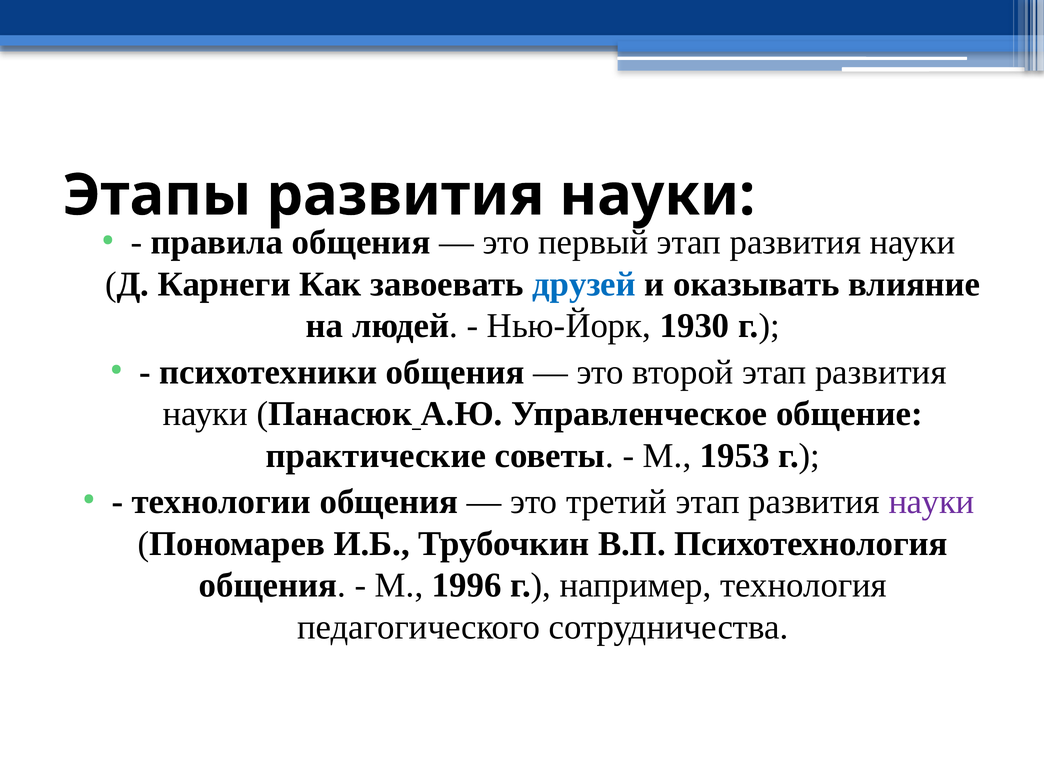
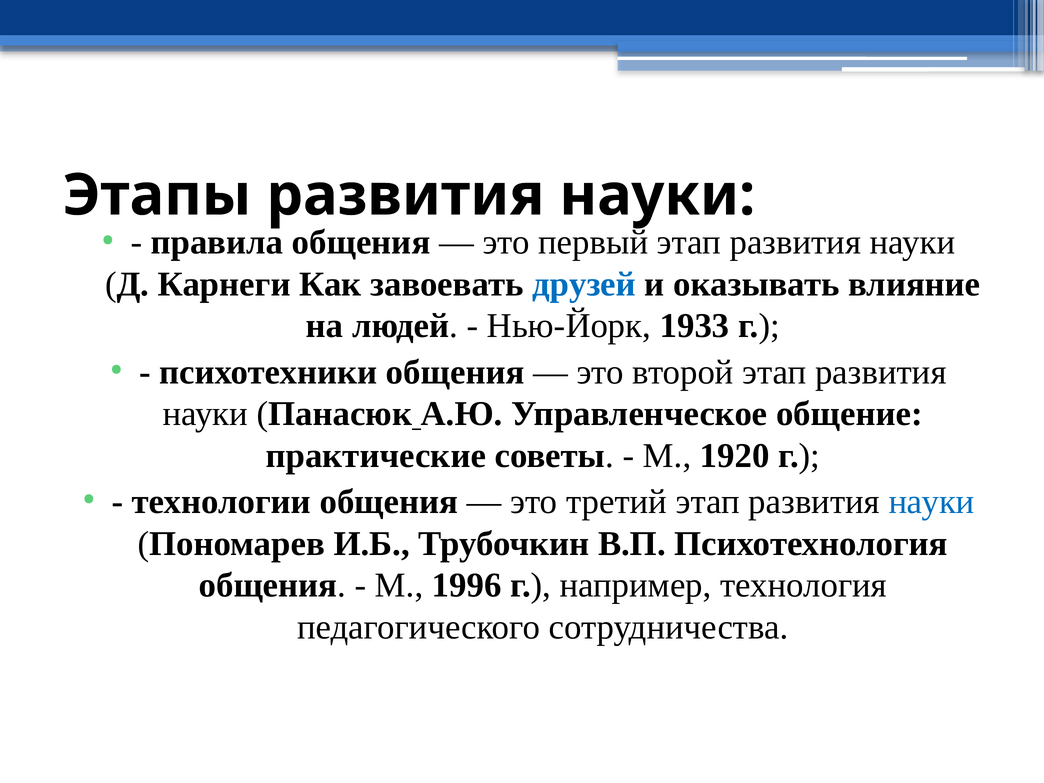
1930: 1930 -> 1933 (695, 326)
1953: 1953 -> 1920 (735, 456)
науки colour: purple -> blue (931, 502)
